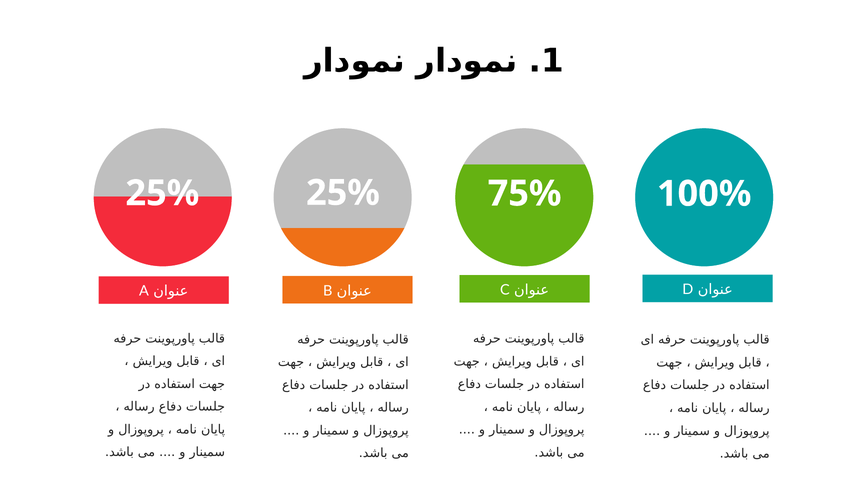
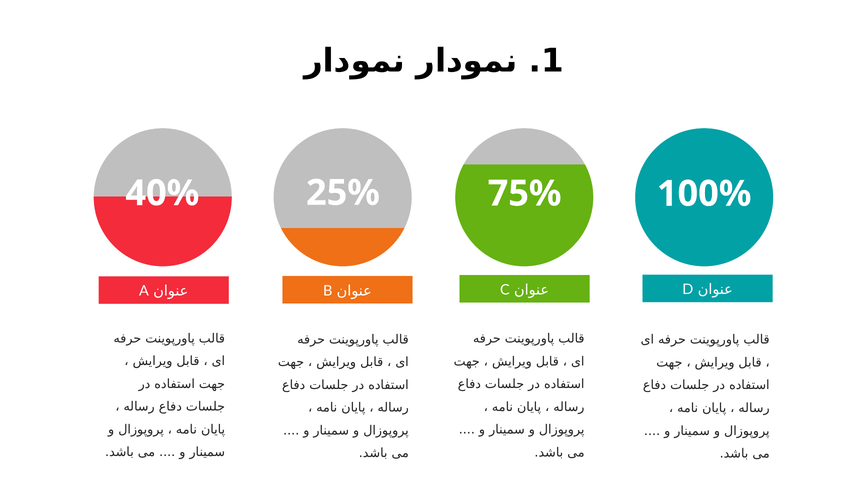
25%: 25% -> 40% (162, 193)
